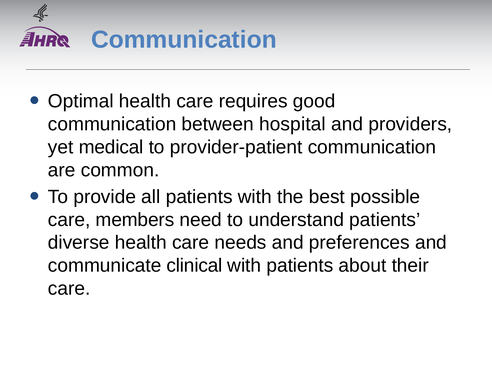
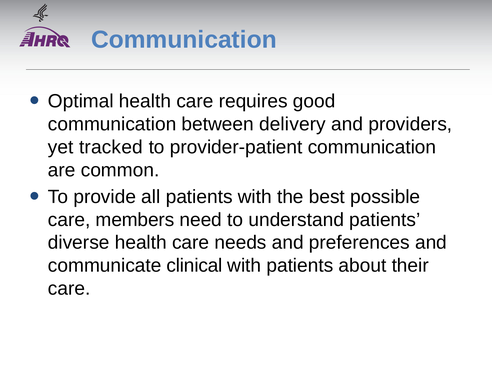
hospital: hospital -> delivery (292, 124)
medical: medical -> tracked (111, 147)
